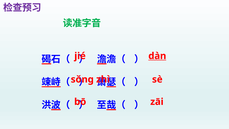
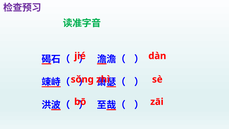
dàn underline: present -> none (157, 56)
